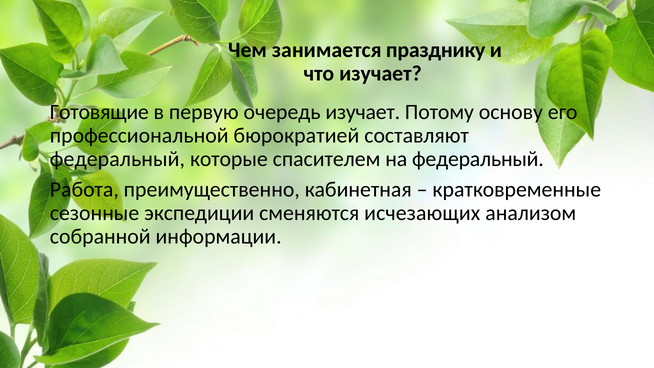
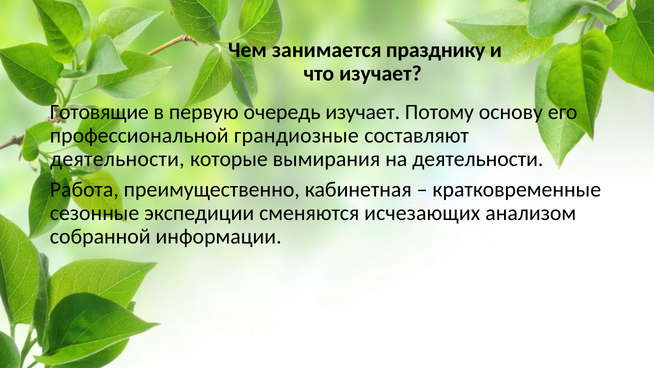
бюрократией: бюрократией -> грандиозные (296, 136)
федеральный: федеральный -> деятельности (117, 159)
спасителем: спасителем -> вымирания (327, 159)
на федеральный: федеральный -> деятельности (478, 159)
